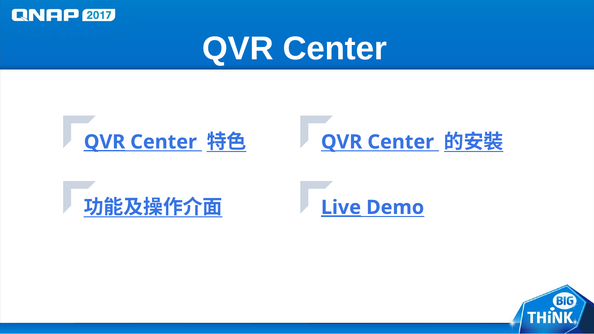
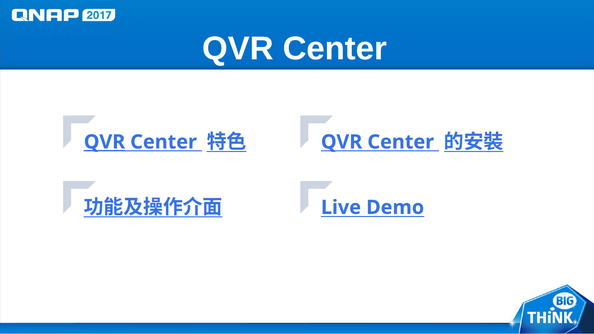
Live underline: present -> none (341, 207)
